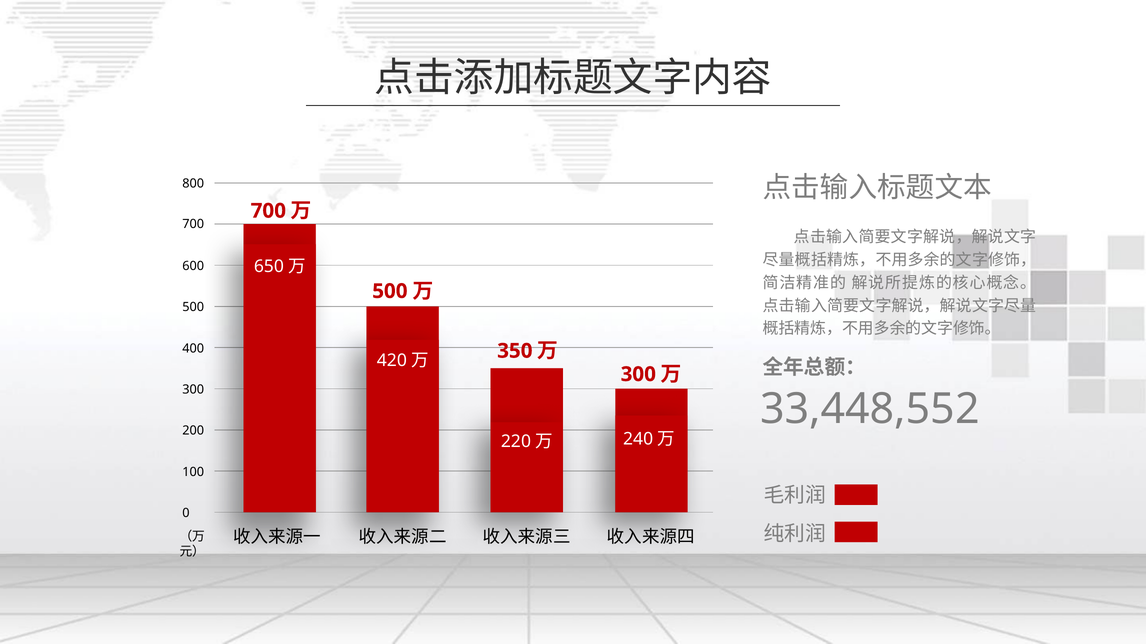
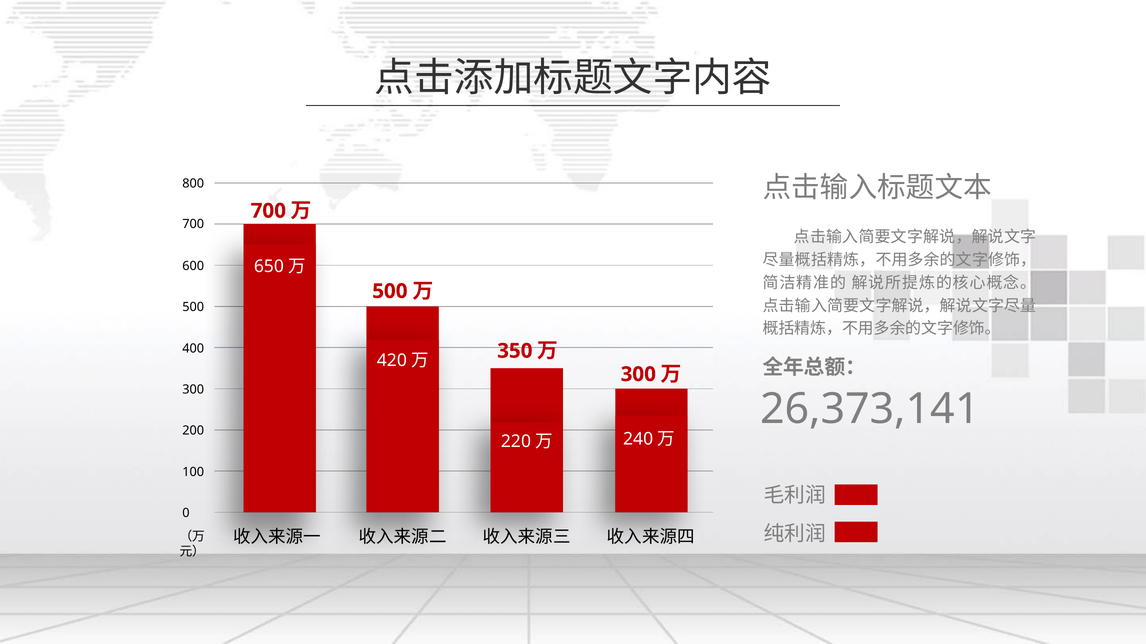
33,448,552: 33,448,552 -> 26,373,141 (870, 409)
